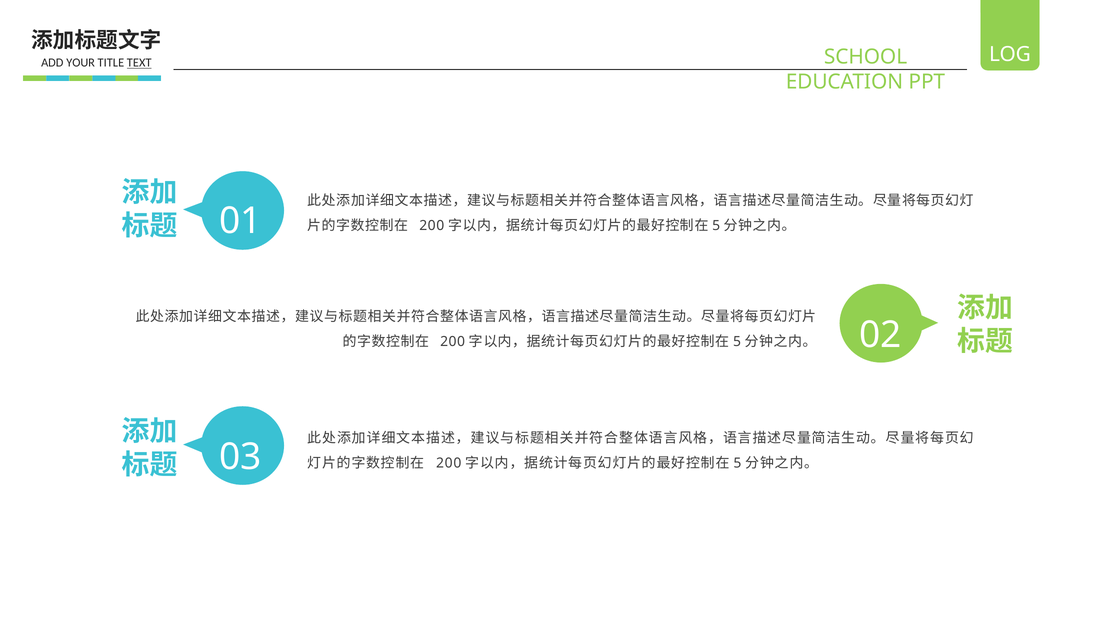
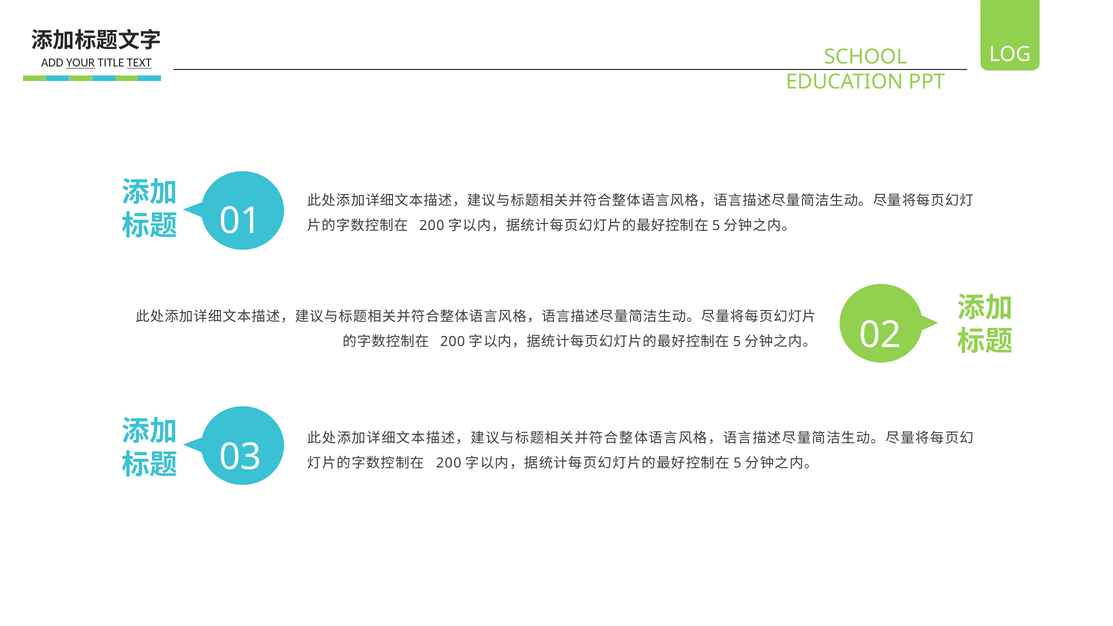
YOUR underline: none -> present (81, 63)
